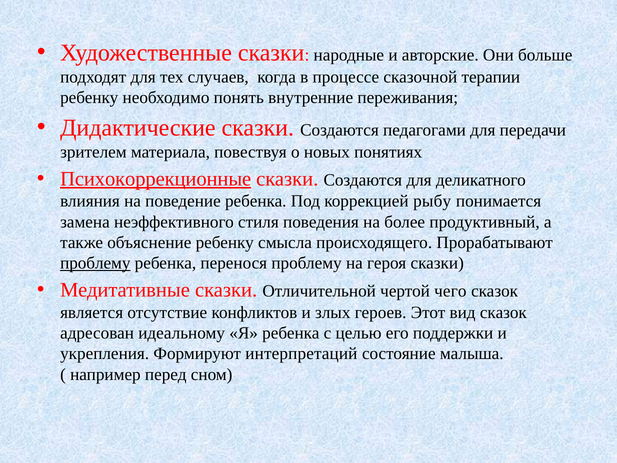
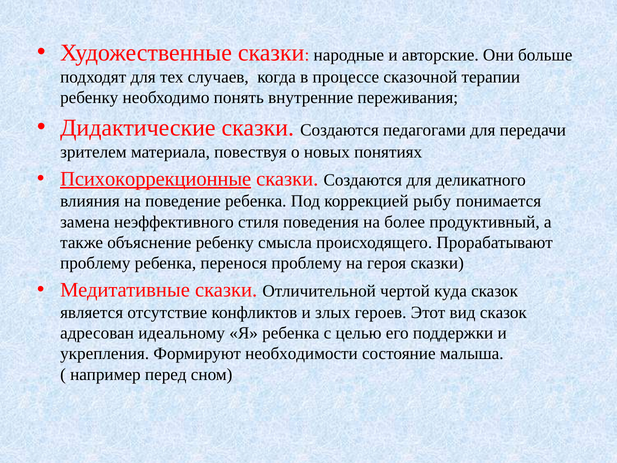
проблему underline: present -> none (95, 263)
чего: чего -> куда (451, 291)
интерпретаций: интерпретаций -> необходимости (301, 354)
